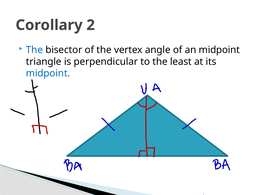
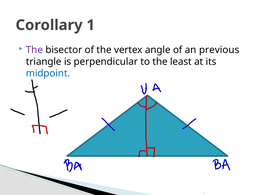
2: 2 -> 1 (91, 25)
The colour: blue -> purple (34, 50)
an midpoint: midpoint -> previous (219, 50)
